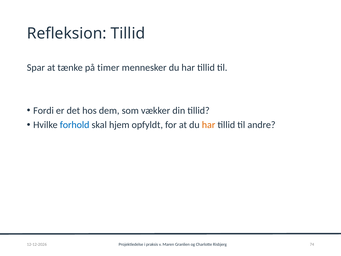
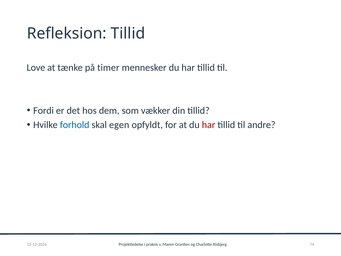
Spar: Spar -> Love (36, 68)
hjem: hjem -> egen (119, 125)
har colour: orange -> red (209, 125)
